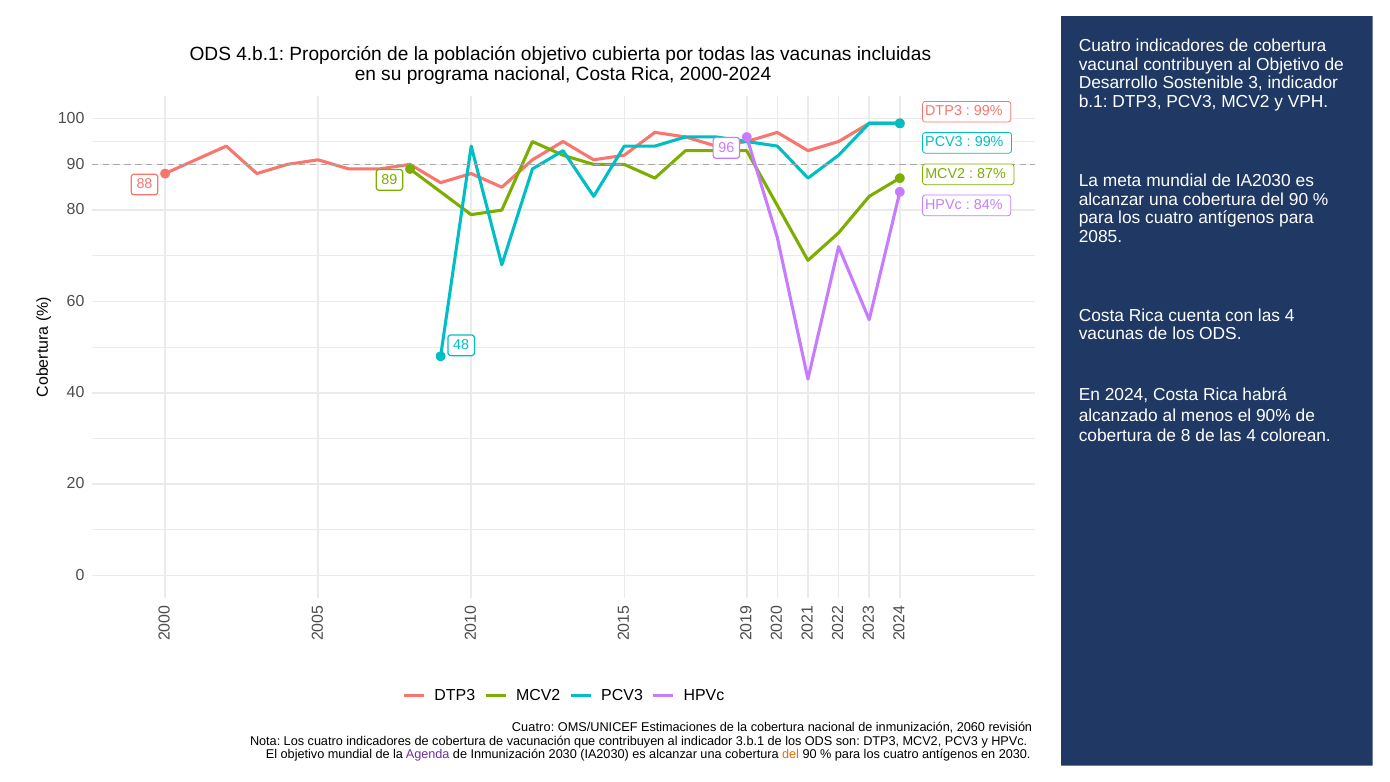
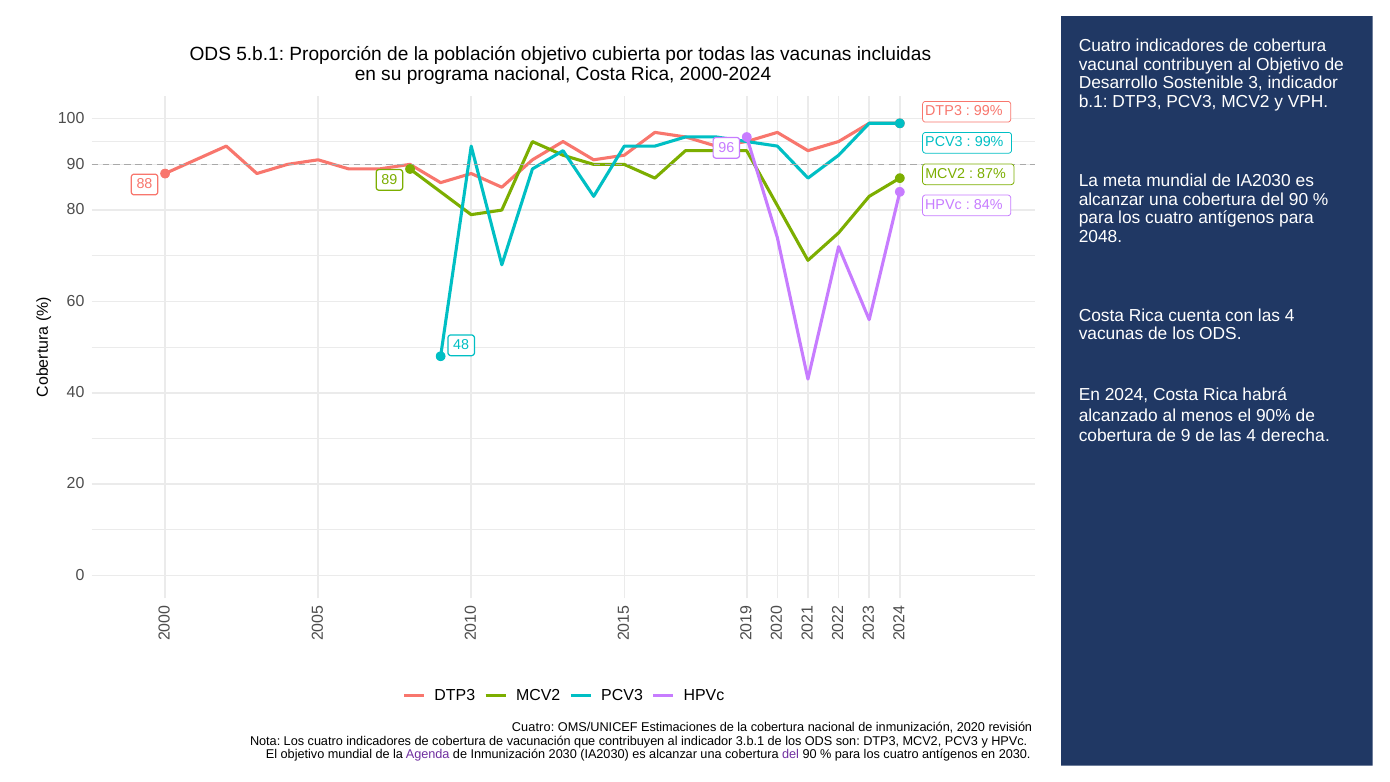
4.b.1: 4.b.1 -> 5.b.1 (260, 54)
2085: 2085 -> 2048 (1100, 237)
de 8: 8 -> 9 (1186, 436)
colorean: colorean -> derecha (1296, 436)
2060: 2060 -> 2020 (971, 727)
del colour: orange -> purple (791, 754)
